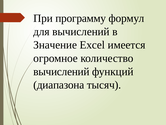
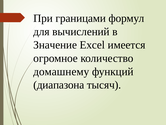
программу: программу -> границами (81, 18)
вычислений: вычислений -> домашнему (61, 71)
